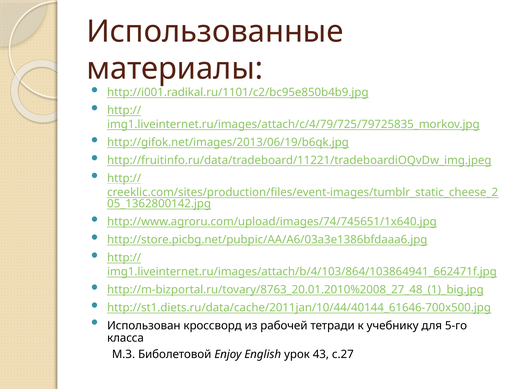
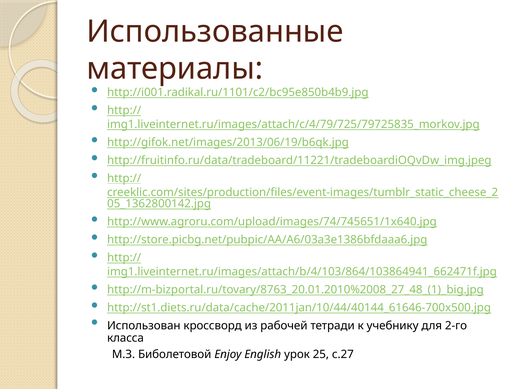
5-го: 5-го -> 2-го (456, 325)
43: 43 -> 25 (321, 354)
